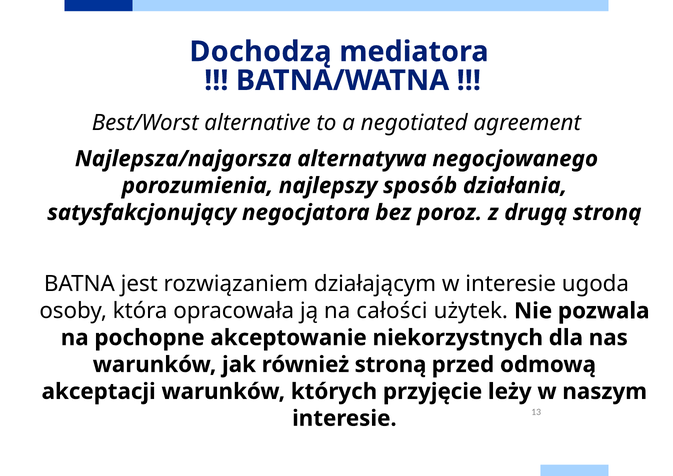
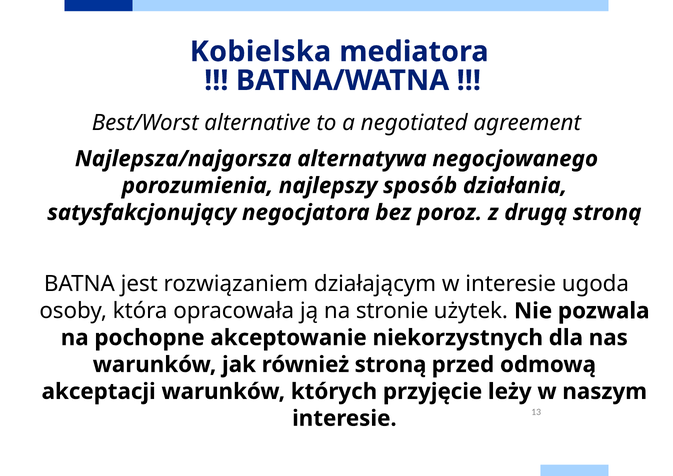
Dochodzą: Dochodzą -> Kobielska (260, 52)
całości: całości -> stronie (392, 311)
